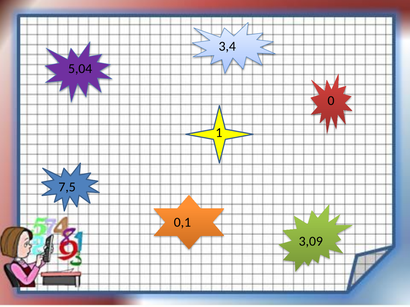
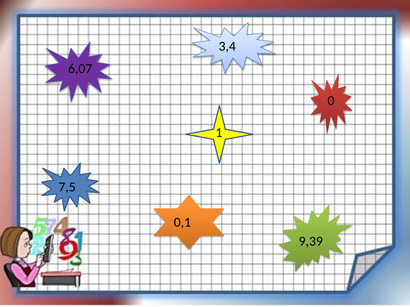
5,04: 5,04 -> 6,07 (80, 69)
3,09: 3,09 -> 9,39 (311, 242)
